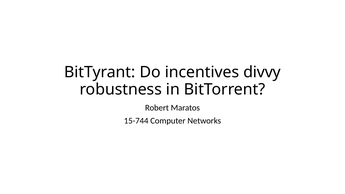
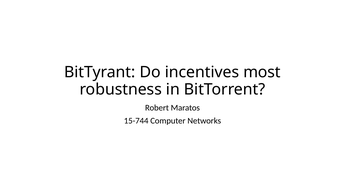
divvy: divvy -> most (262, 72)
